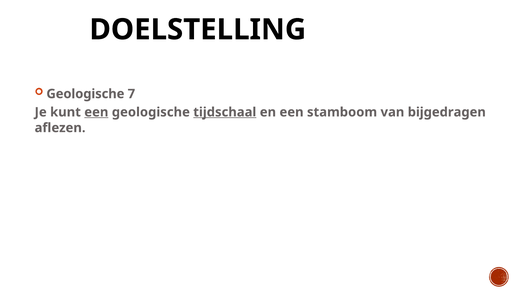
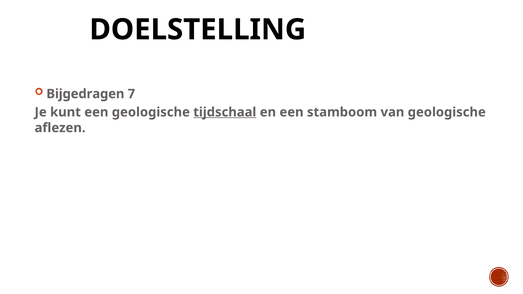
Geologische: Geologische -> Bijgedragen (85, 94)
een underline: present -> none (96, 112)
van bijgedragen: bijgedragen -> geologische (447, 112)
